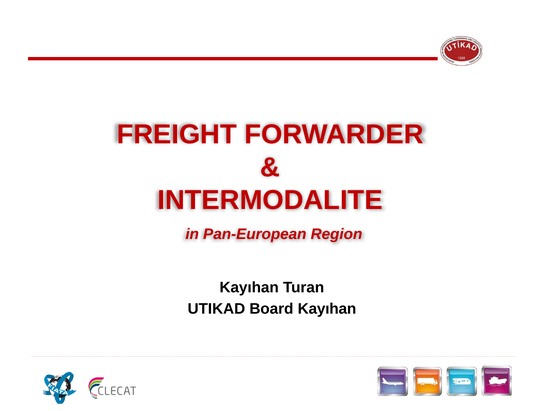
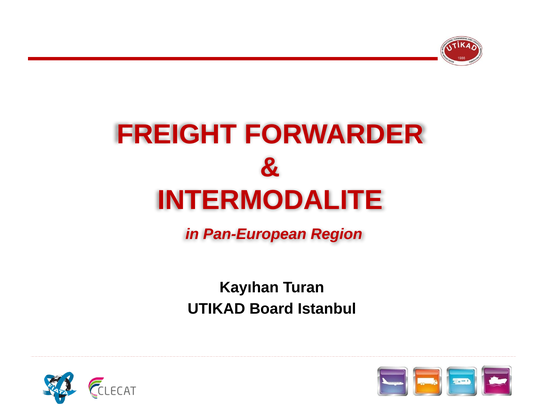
Board Kayıhan: Kayıhan -> Istanbul (327, 309)
